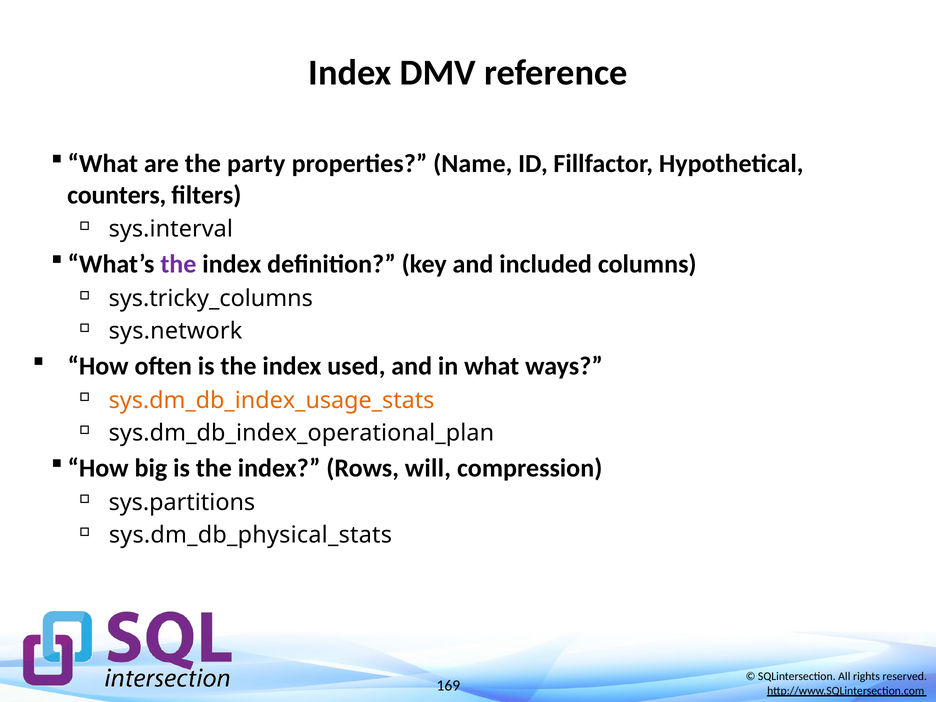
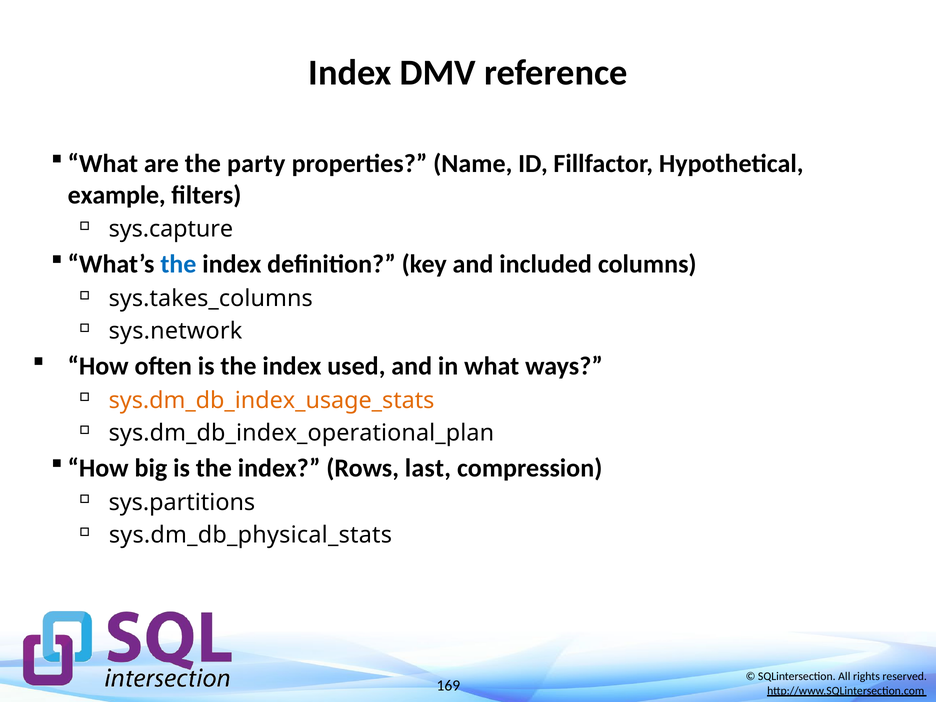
counters: counters -> example (117, 195)
sys.interval: sys.interval -> sys.capture (171, 229)
the colour: purple -> blue (178, 264)
sys.tricky_columns: sys.tricky_columns -> sys.takes_columns (211, 298)
will: will -> last (428, 468)
